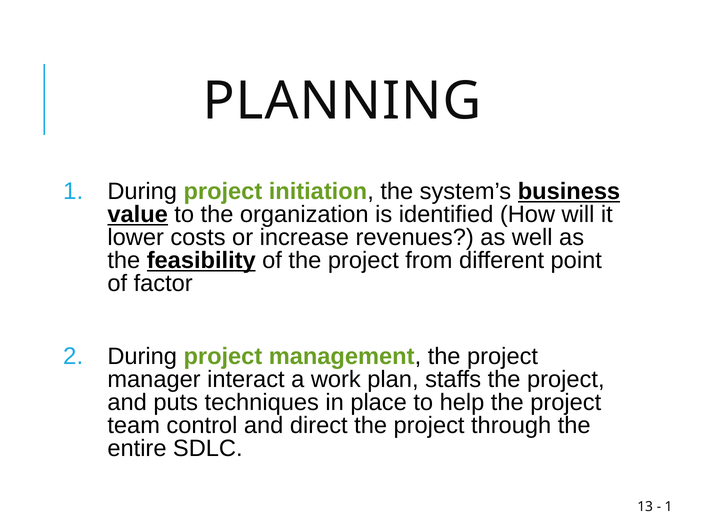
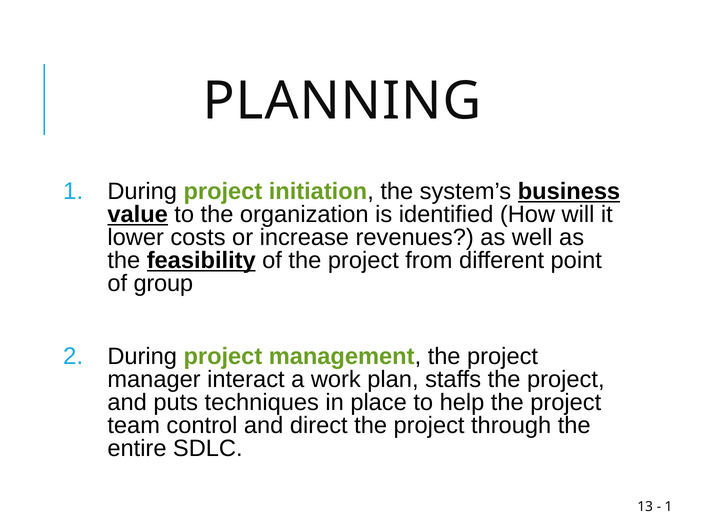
factor: factor -> group (163, 283)
